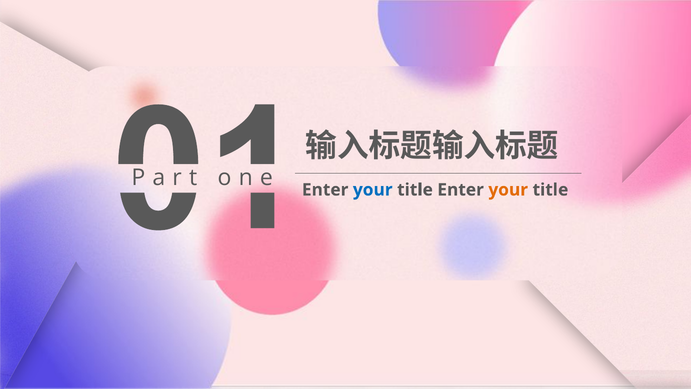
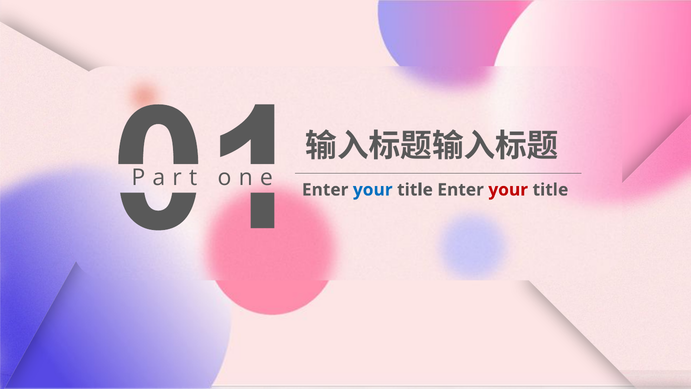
your colour: orange -> red (508, 190)
